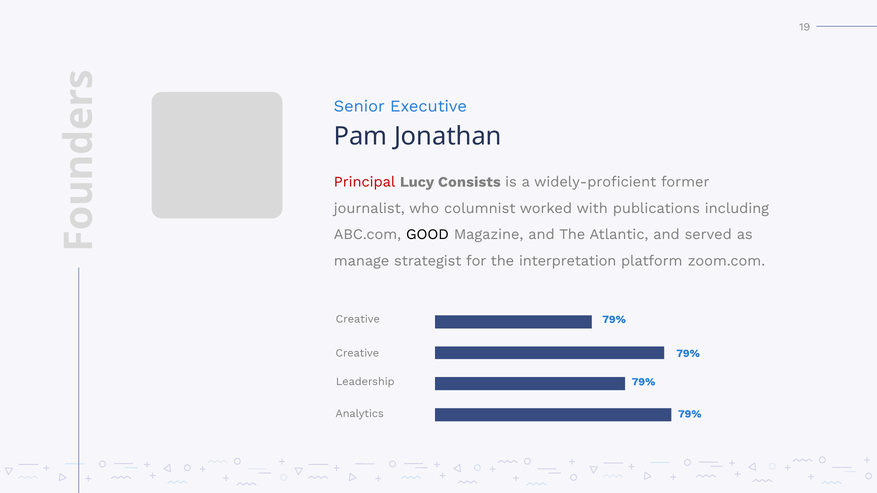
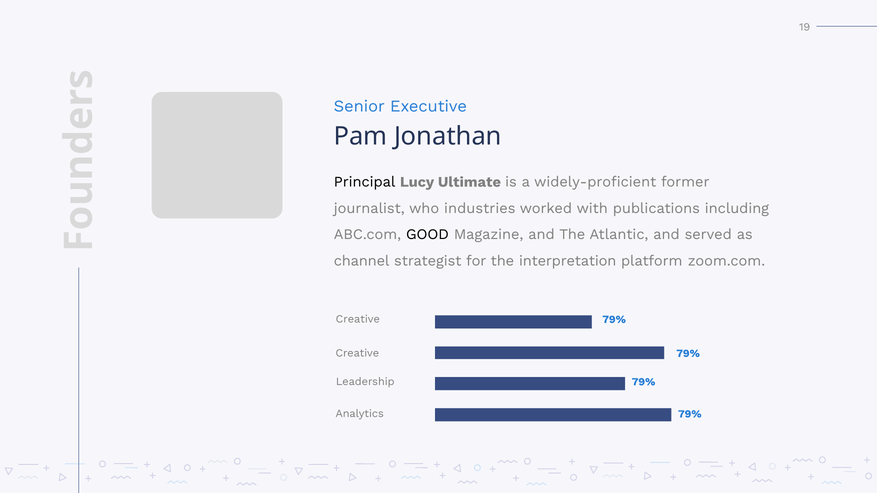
Principal colour: red -> black (365, 182)
Consists: Consists -> Ultimate (469, 182)
columnist: columnist -> industries (480, 208)
manage: manage -> channel (362, 261)
